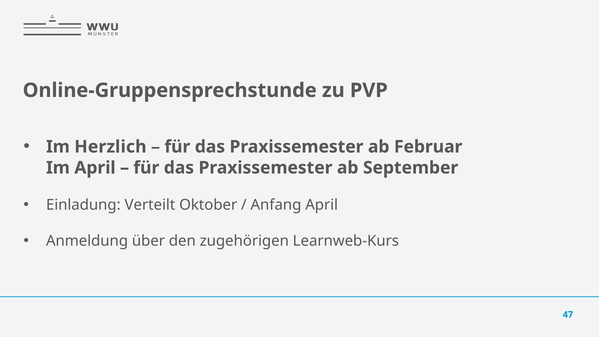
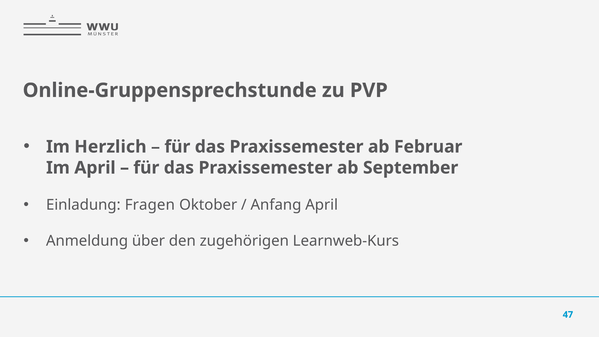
Verteilt: Verteilt -> Fragen (150, 205)
